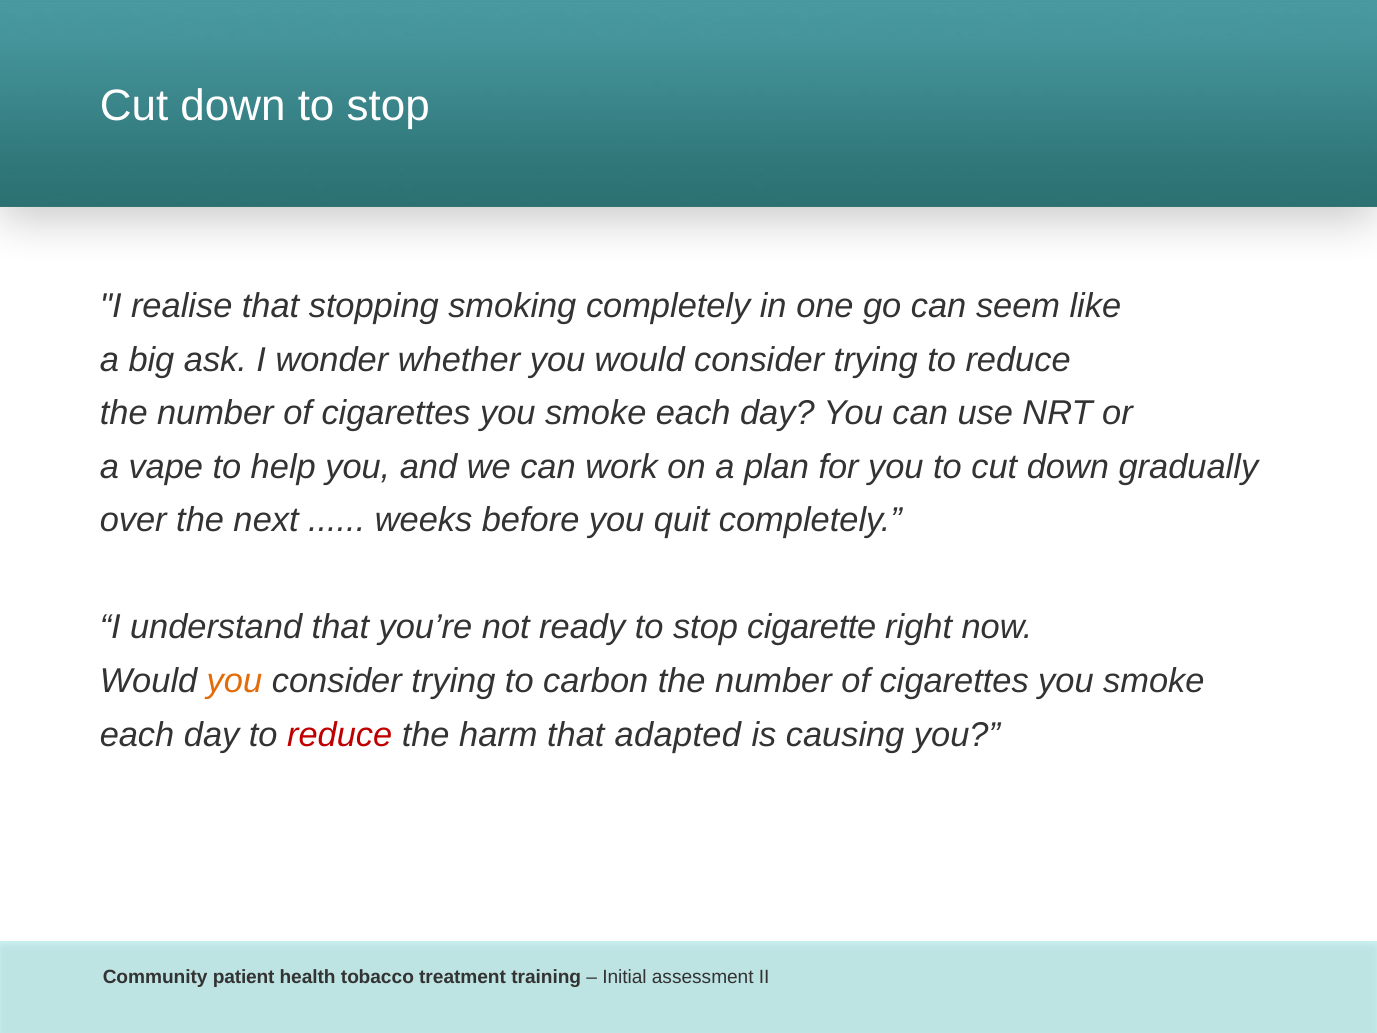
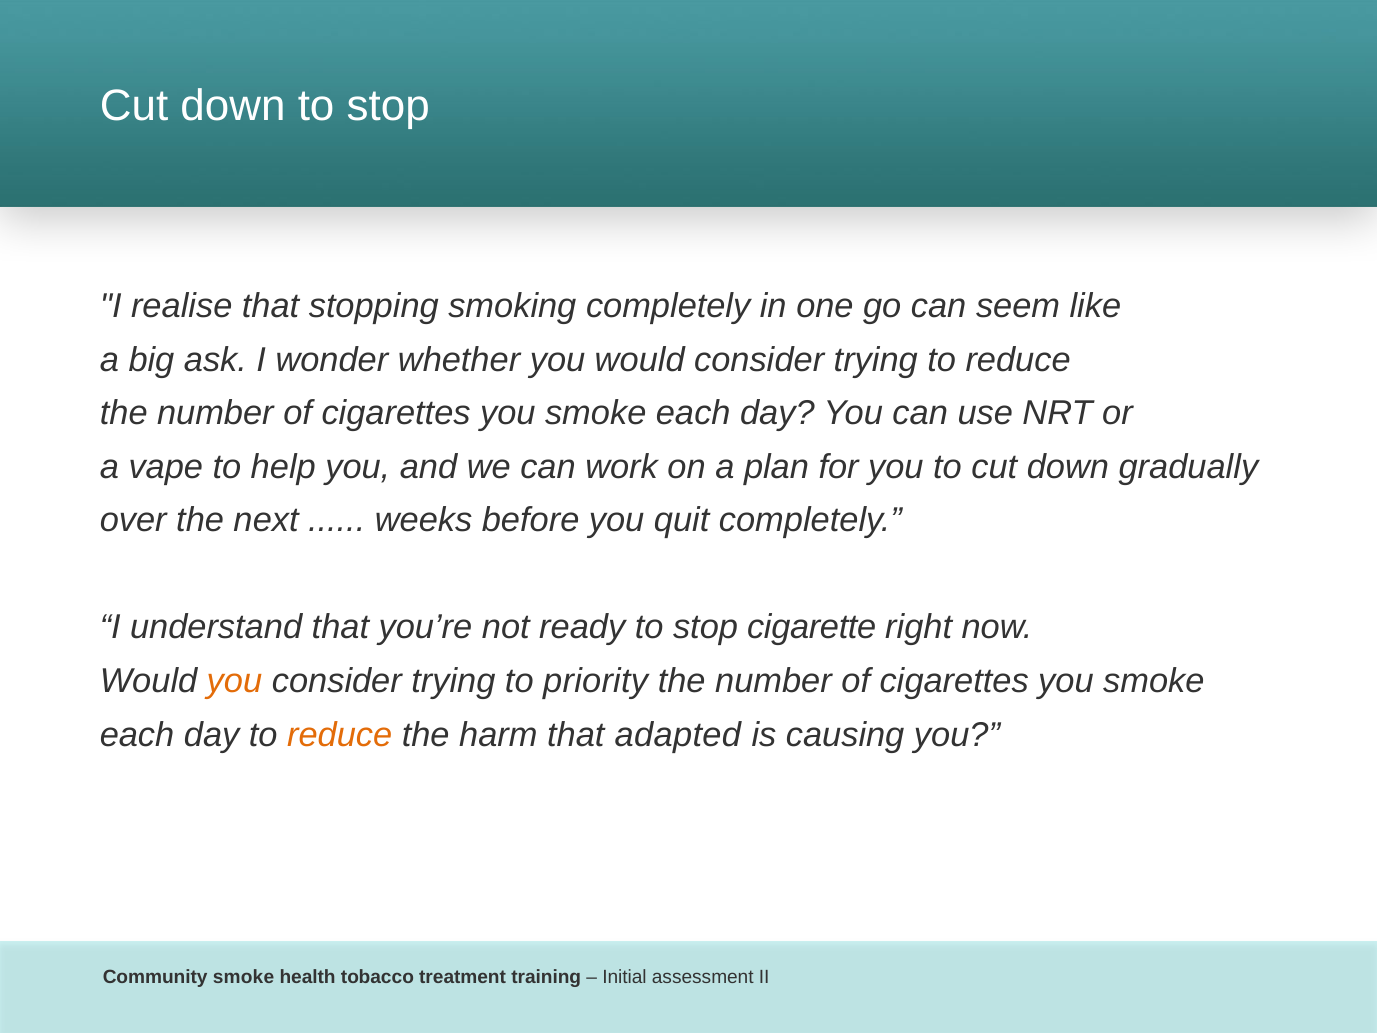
carbon: carbon -> priority (596, 681)
reduce colour: red -> orange (340, 735)
Community patient: patient -> smoke (243, 977)
